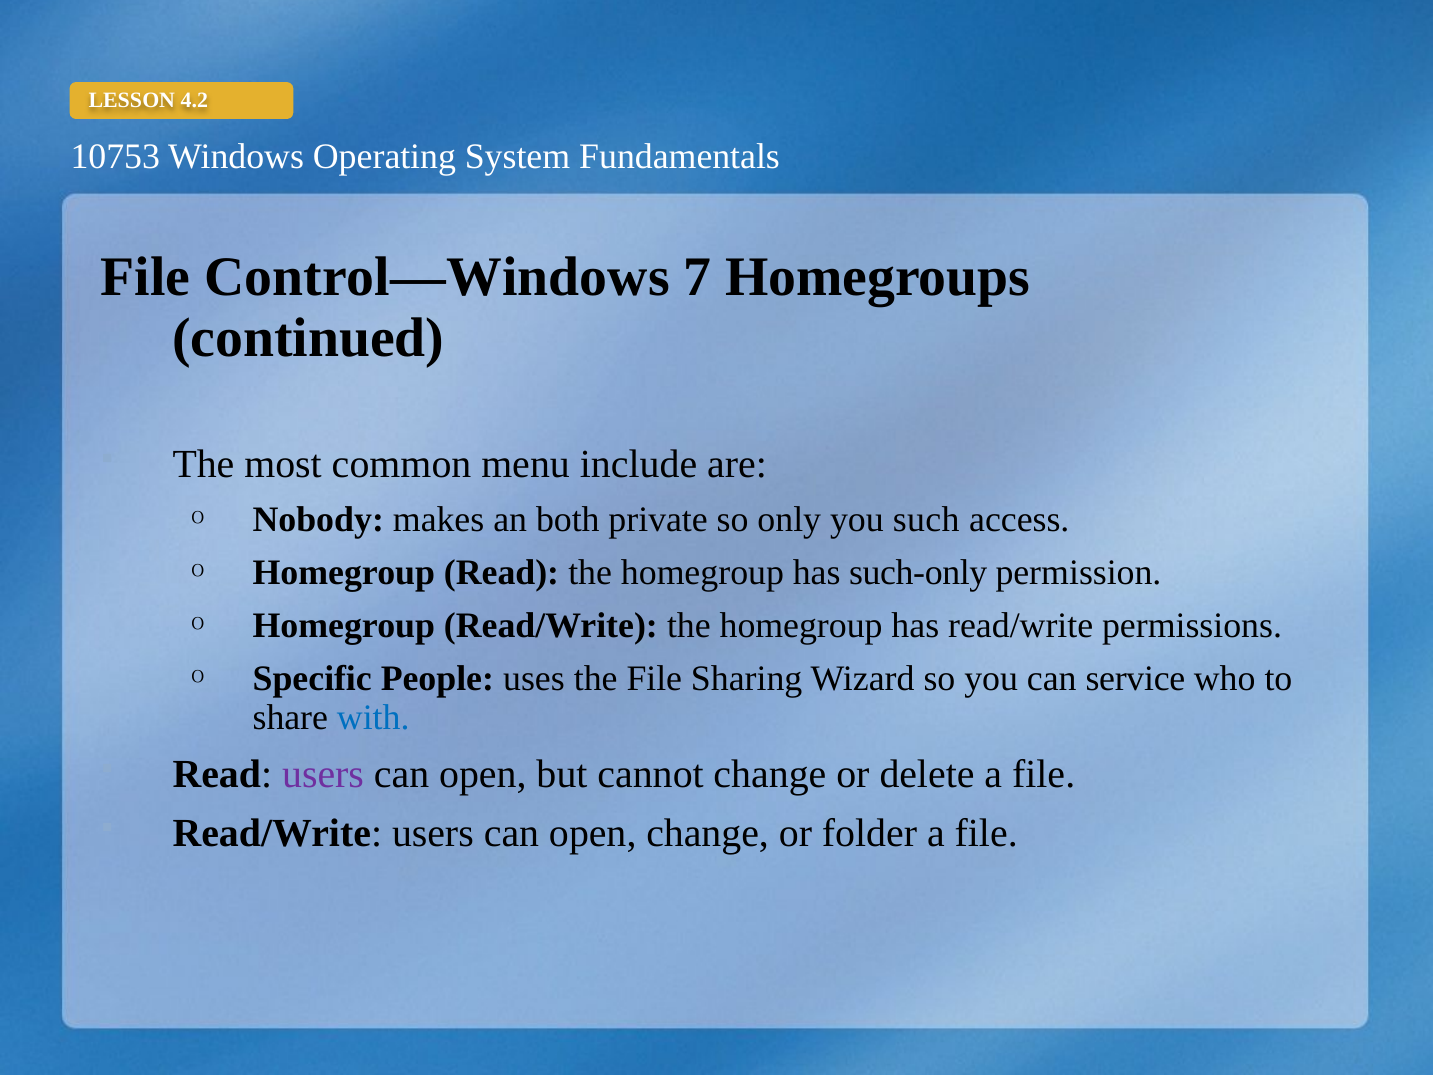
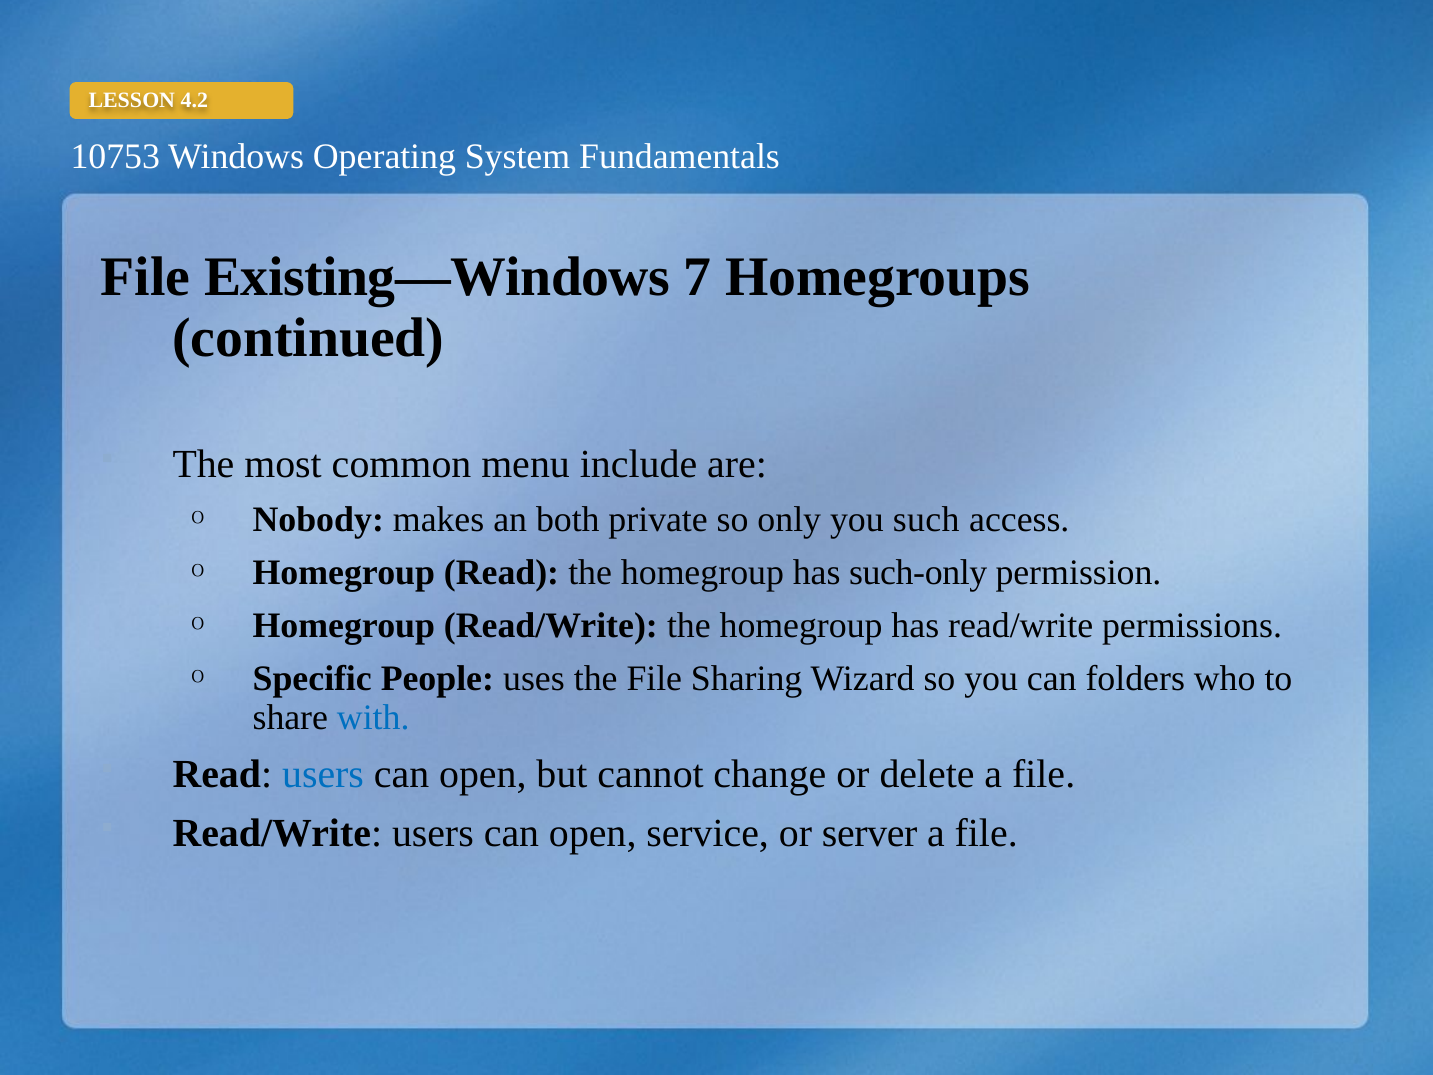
Control—Windows: Control—Windows -> Existing—Windows (437, 278)
service: service -> folders (1135, 678)
users colour: purple -> blue (323, 774)
open change: change -> service (708, 833)
folder: folder -> server (870, 833)
